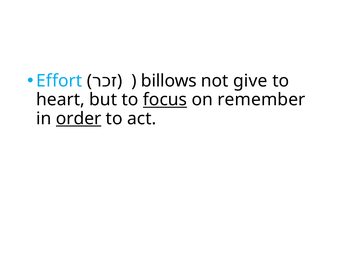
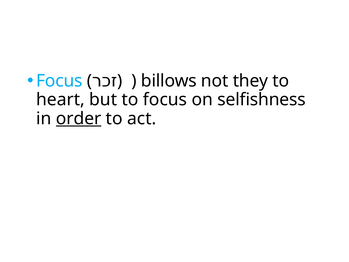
Effort: Effort -> Focus (59, 81)
give: give -> they (250, 81)
focus underline: present -> none (165, 100)
remember: remember -> selfishness (262, 100)
